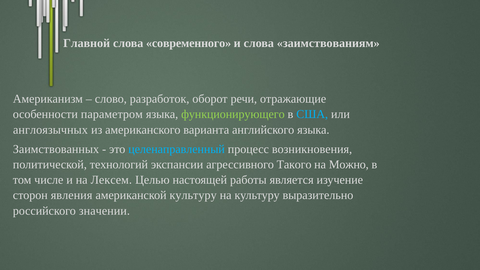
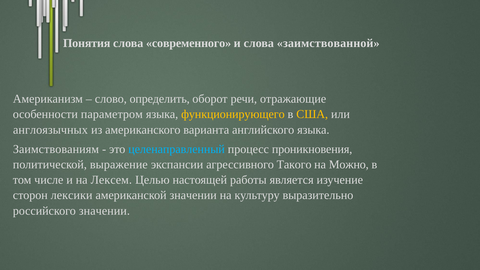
Главной: Главной -> Понятия (87, 43)
заимствованиям: заимствованиям -> заимствованной (328, 43)
разработок: разработок -> определить (160, 99)
функционирующего colour: light green -> yellow (233, 114)
США colour: light blue -> yellow (312, 114)
Заимствованных: Заимствованных -> Заимствованиям (56, 149)
возникновения: возникновения -> проникновения (312, 149)
технологий: технологий -> выражение (119, 165)
явления: явления -> лексики (72, 195)
американской культуру: культуру -> значении (193, 195)
